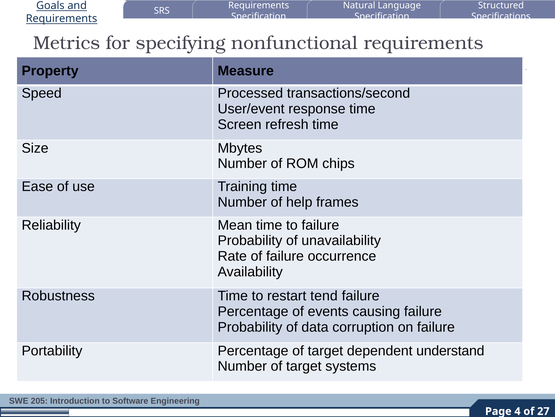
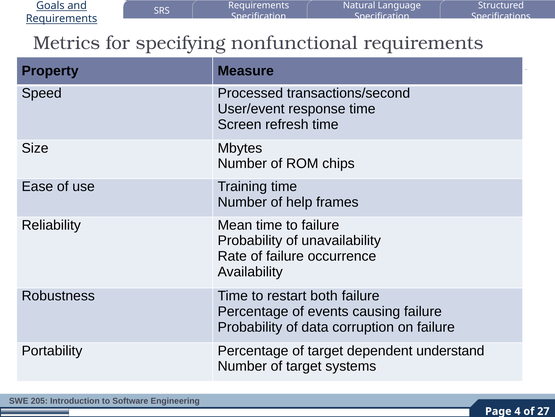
tend: tend -> both (324, 296)
